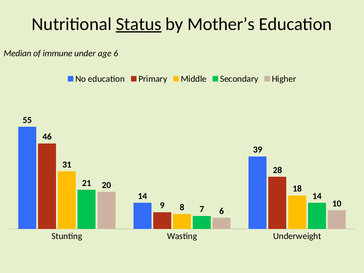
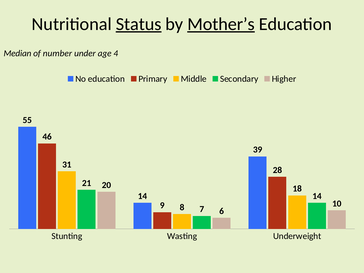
Mother’s underline: none -> present (221, 24)
immune: immune -> number (57, 53)
age 6: 6 -> 4 (116, 53)
